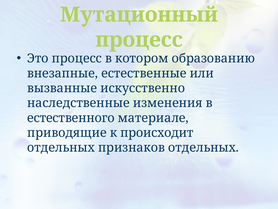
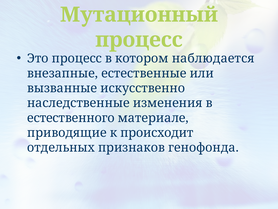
образованию: образованию -> наблюдается (213, 58)
признаков отдельных: отдельных -> генофонда (203, 147)
